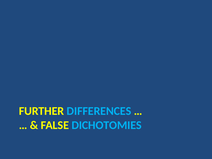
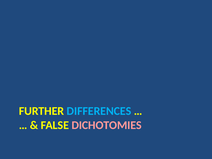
DICHOTOMIES colour: light blue -> pink (107, 125)
